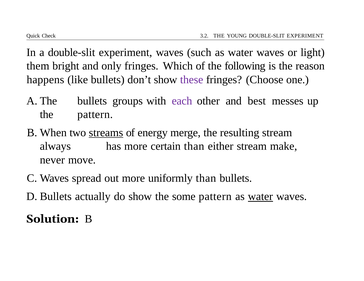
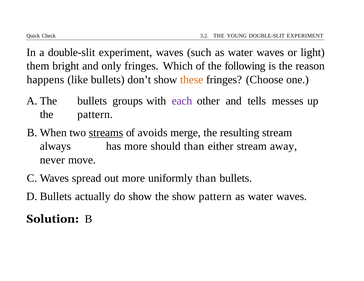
these colour: purple -> orange (192, 80)
best: best -> tells (257, 101)
energy: energy -> avoids (153, 133)
certain: certain -> should (166, 146)
make: make -> away (284, 146)
the some: some -> show (184, 197)
water underline: present -> none (260, 197)
